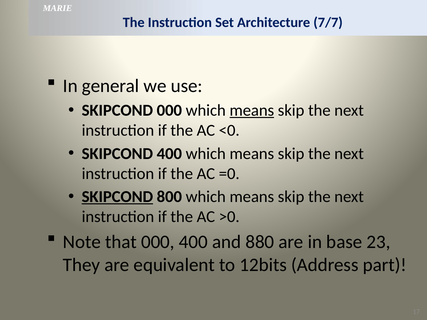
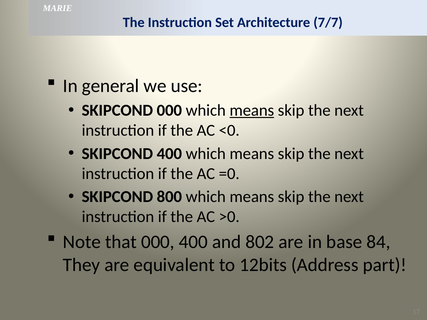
SKIPCOND underline: present -> none (117, 197)
880: 880 -> 802 (260, 242)
23: 23 -> 84 (379, 242)
